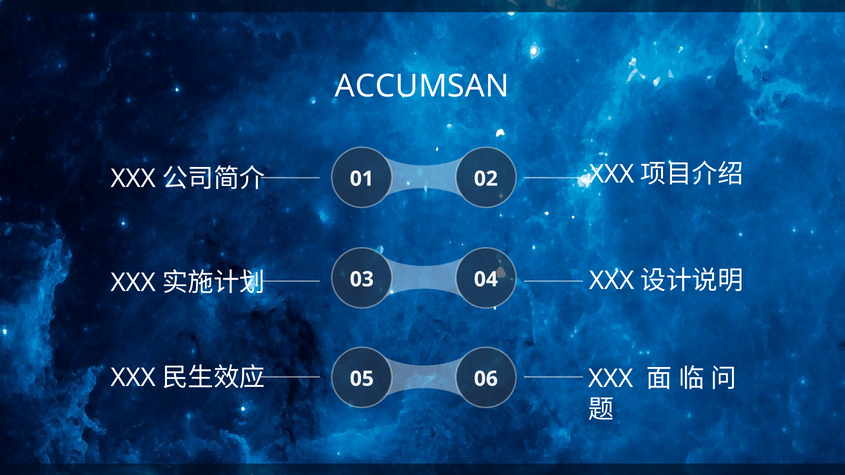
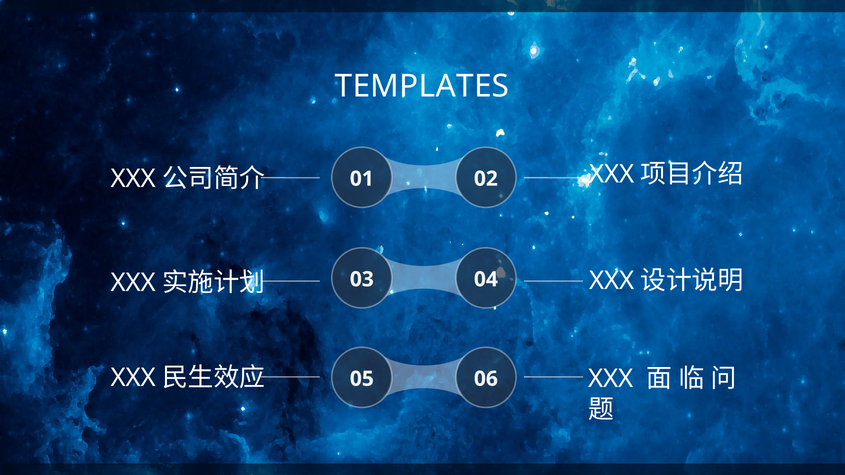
ACCUMSAN: ACCUMSAN -> TEMPLATES (422, 86)
